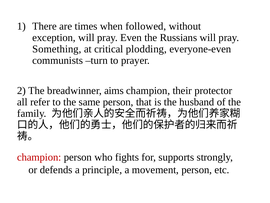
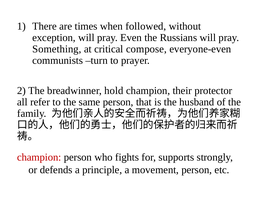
plodding: plodding -> compose (146, 49)
aims: aims -> hold (114, 90)
